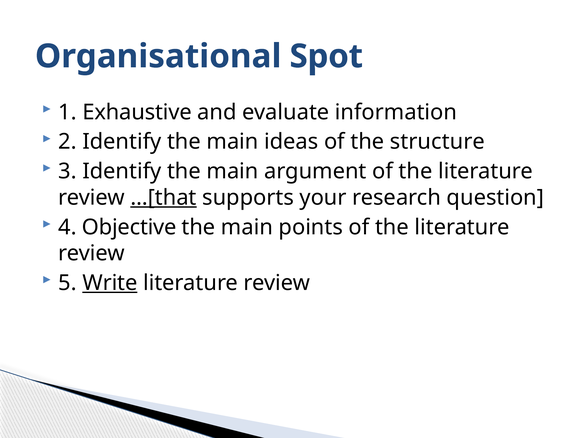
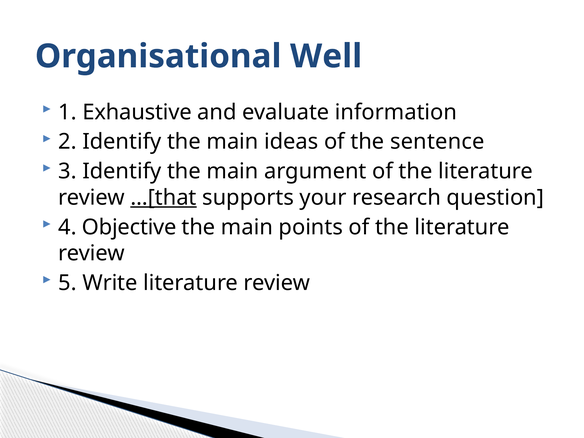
Spot: Spot -> Well (326, 56)
structure: structure -> sentence (437, 142)
Write underline: present -> none (110, 283)
